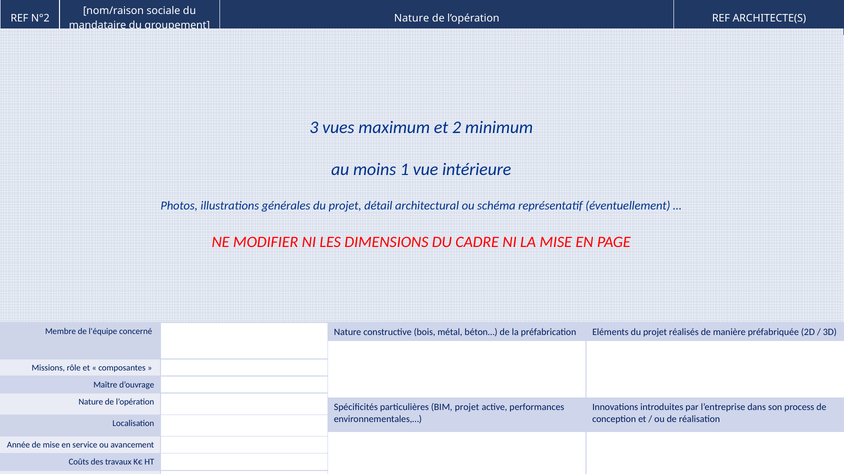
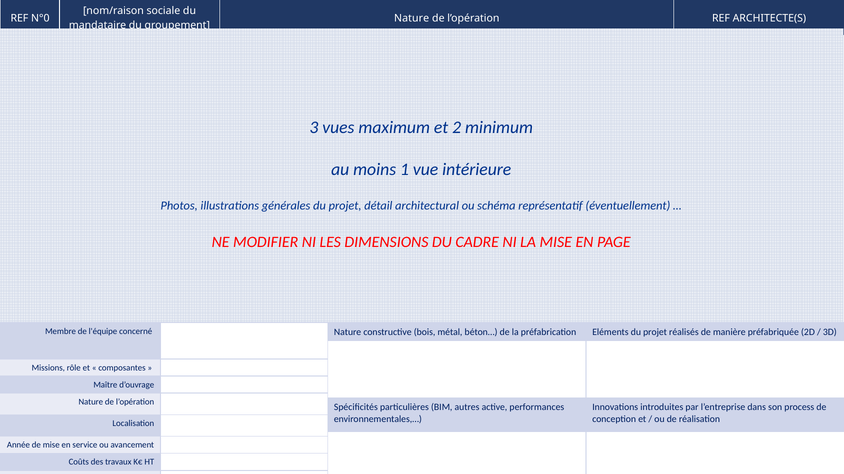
N°2: N°2 -> N°0 (40, 18)
BIM projet: projet -> autres (467, 408)
